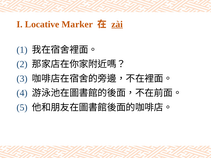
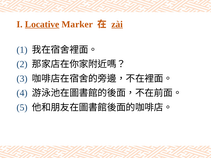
Locative underline: none -> present (42, 24)
